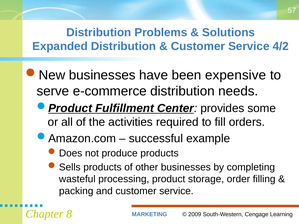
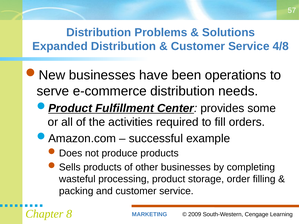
4/2: 4/2 -> 4/8 (281, 46)
expensive: expensive -> operations (236, 75)
